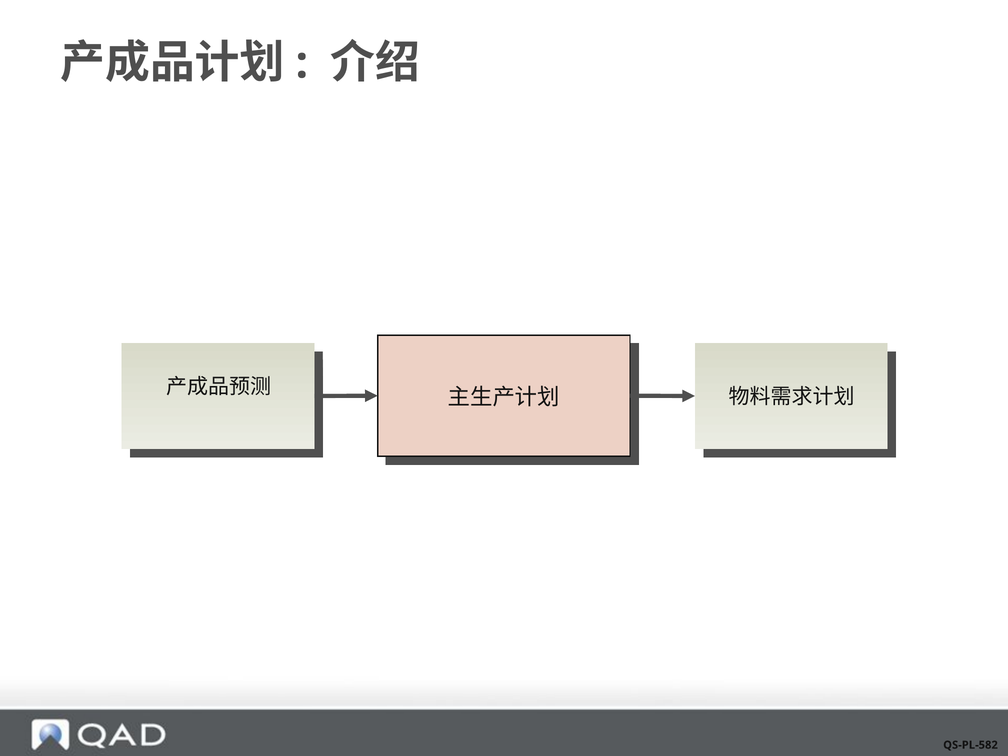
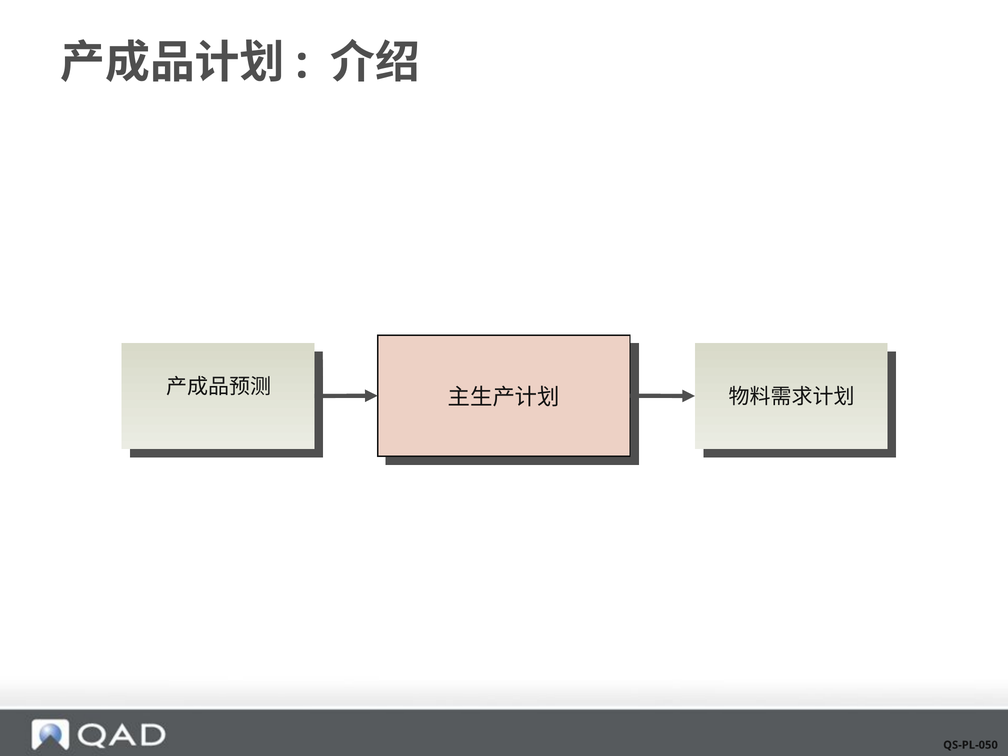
QS-PL-582: QS-PL-582 -> QS-PL-050 (970, 745)
